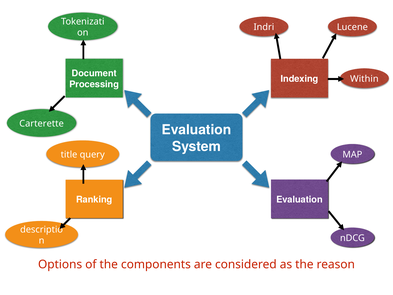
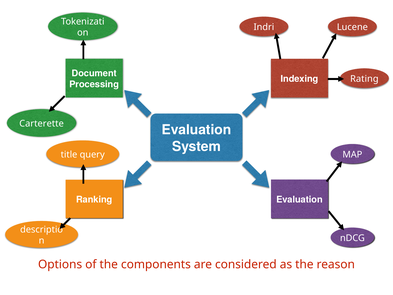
Within: Within -> Rating (364, 79)
